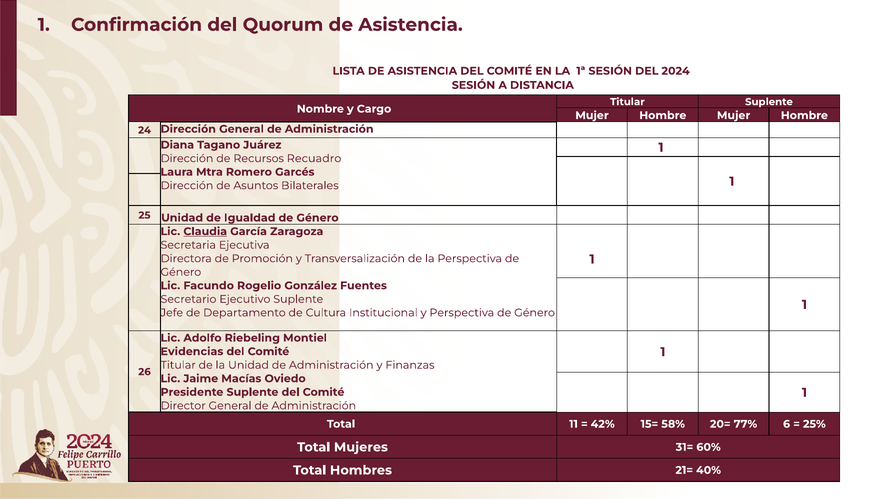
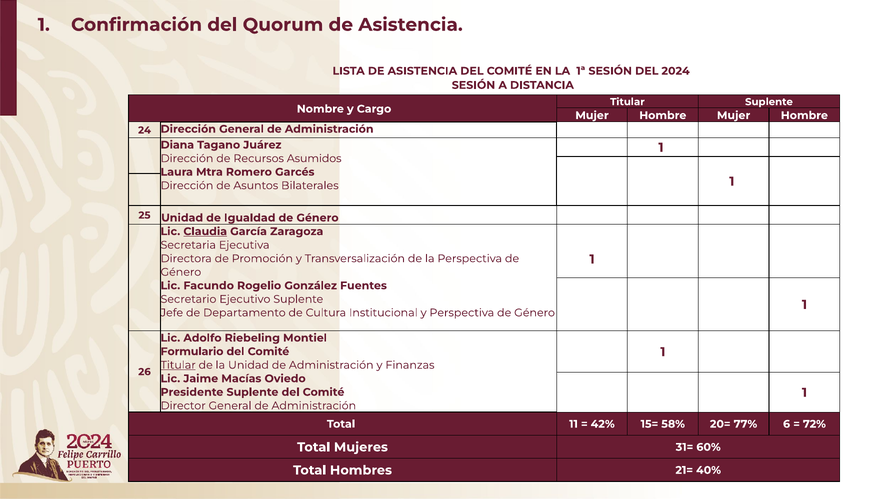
Recuadro: Recuadro -> Asumidos (314, 159)
Evidencias: Evidencias -> Formulario (192, 352)
Titular underline: none -> present (178, 365)
25%: 25% -> 72% (814, 424)
